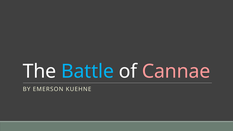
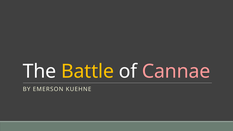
Battle colour: light blue -> yellow (88, 71)
